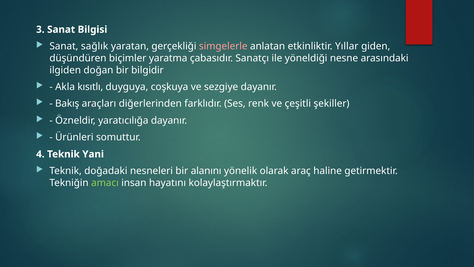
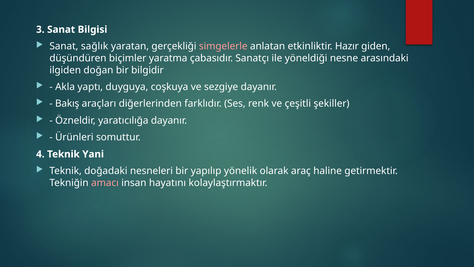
Yıllar: Yıllar -> Hazır (347, 46)
kısıtlı: kısıtlı -> yaptı (90, 87)
alanını: alanını -> yapılıp (206, 171)
amacı colour: light green -> pink (105, 183)
